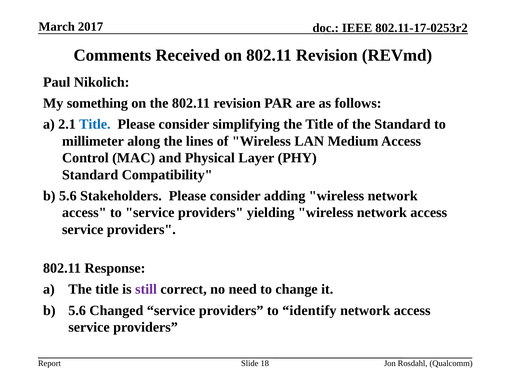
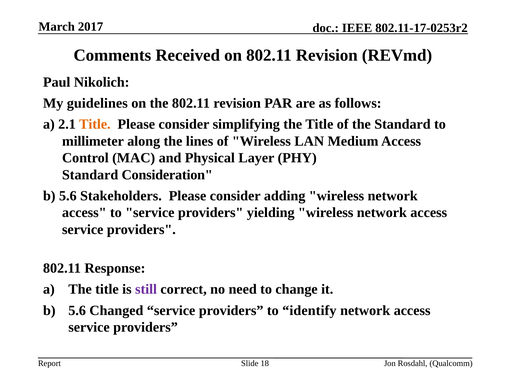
something: something -> guidelines (97, 103)
Title colour: blue -> orange (95, 124)
Compatibility: Compatibility -> Consideration (167, 175)
